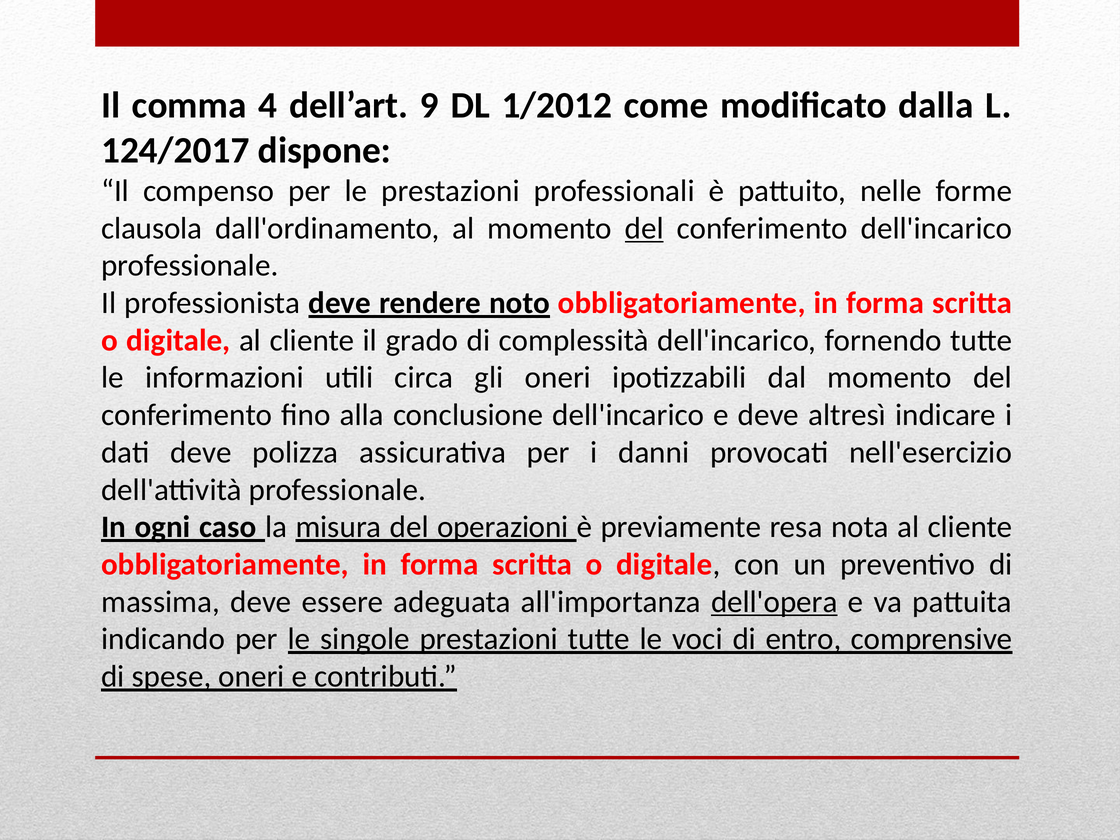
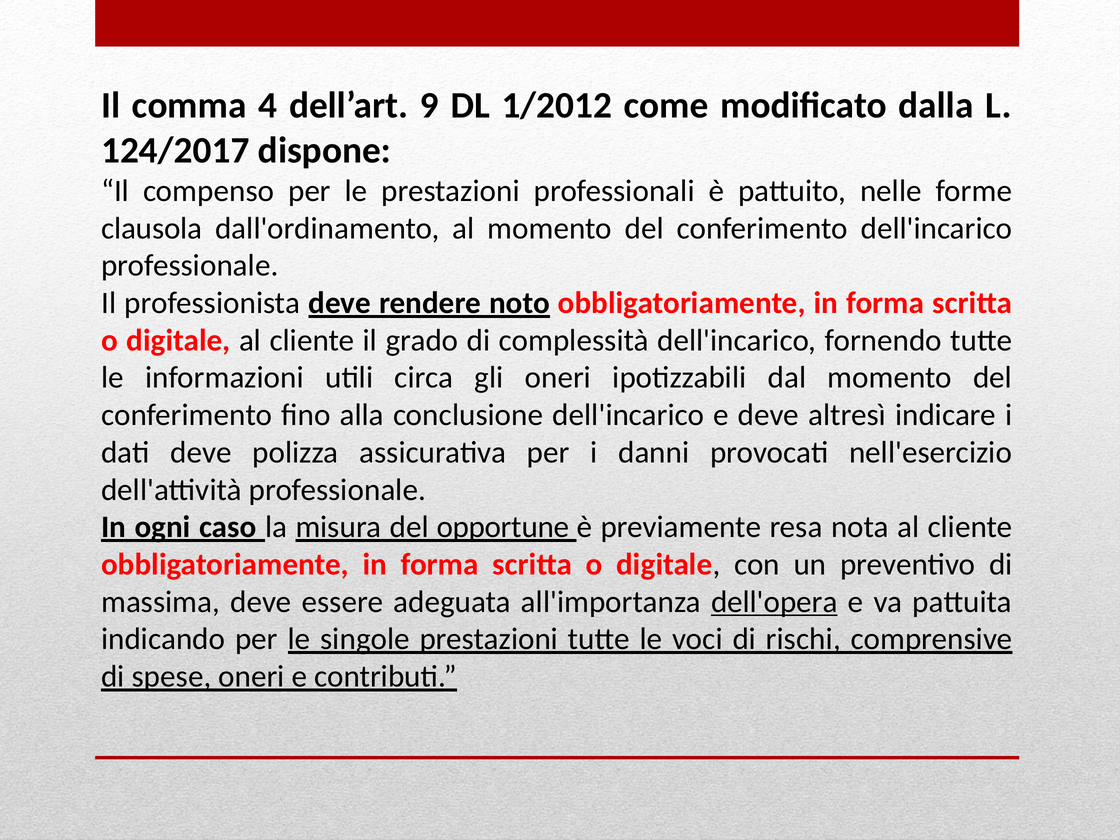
del underline: present -> none (644, 228)
operazioni: operazioni -> opportune (503, 527)
entro: entro -> rischi (803, 639)
